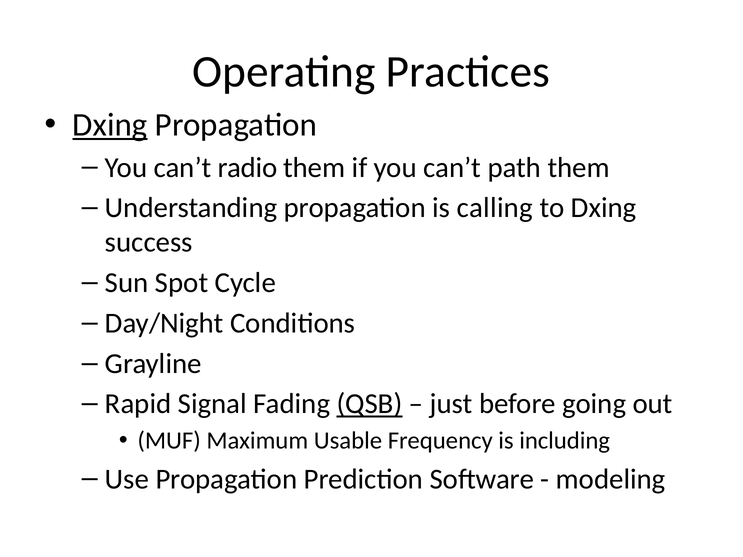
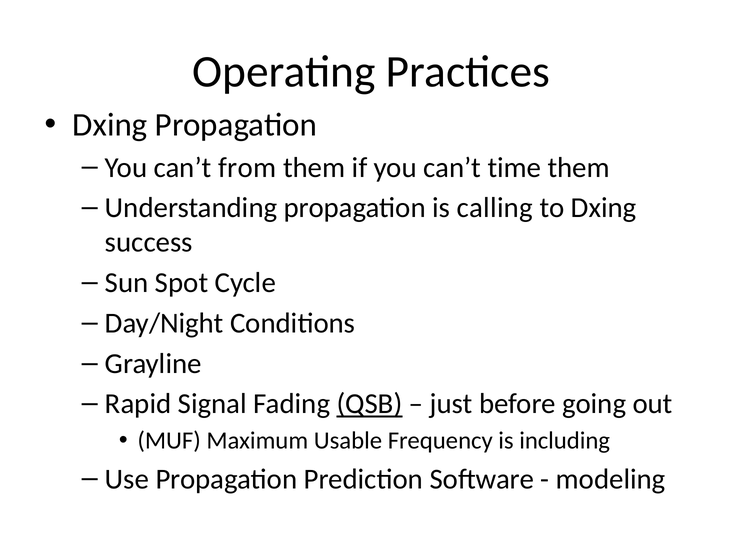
Dxing underline: present -> none (110, 125)
radio: radio -> from (247, 168)
path: path -> time (514, 168)
